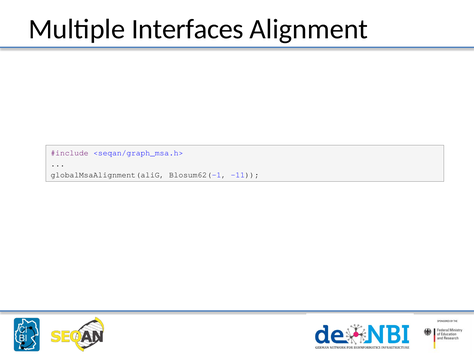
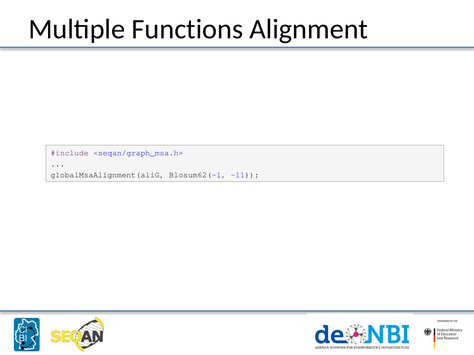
Interfaces: Interfaces -> Functions (187, 29)
